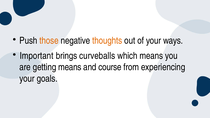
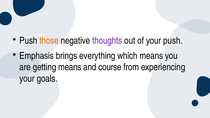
thoughts colour: orange -> purple (107, 41)
your ways: ways -> push (173, 41)
Important: Important -> Emphasis (37, 56)
curveballs: curveballs -> everything (97, 56)
